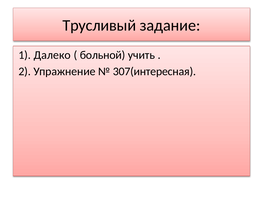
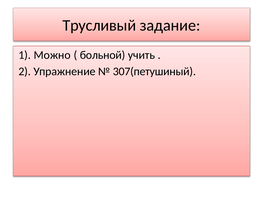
Далеко: Далеко -> Можно (52, 55)
307(интересная: 307(интересная -> 307(петушиный (154, 72)
